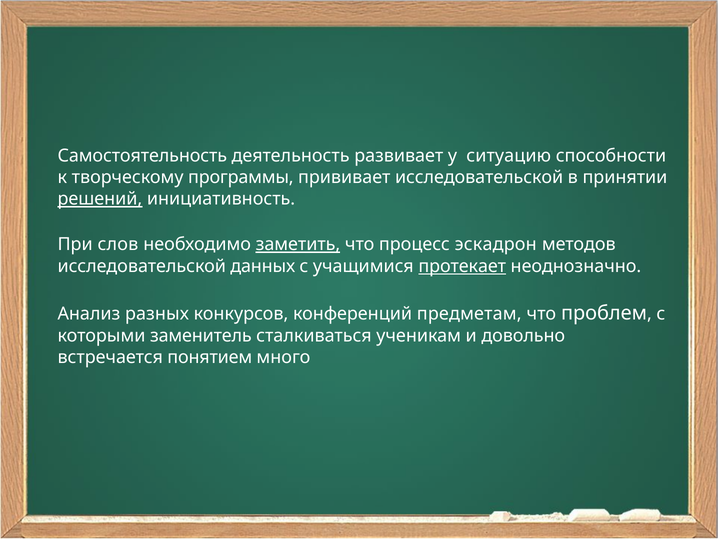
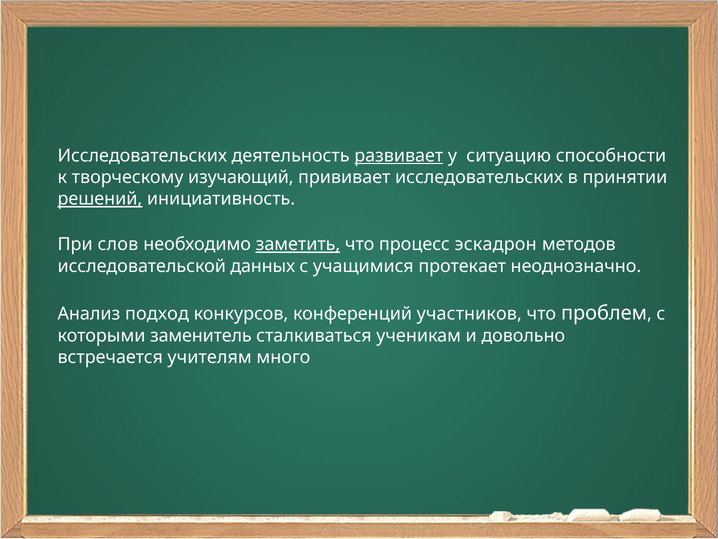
Самостоятельность: Самостоятельность -> Исследовательских (142, 156)
развивает underline: none -> present (399, 156)
программы: программы -> изучающий (241, 177)
прививает исследовательской: исследовательской -> исследовательских (479, 177)
протекает underline: present -> none (462, 266)
разных: разных -> подход (157, 313)
предметам: предметам -> участников (469, 313)
понятием: понятием -> учителям (210, 357)
